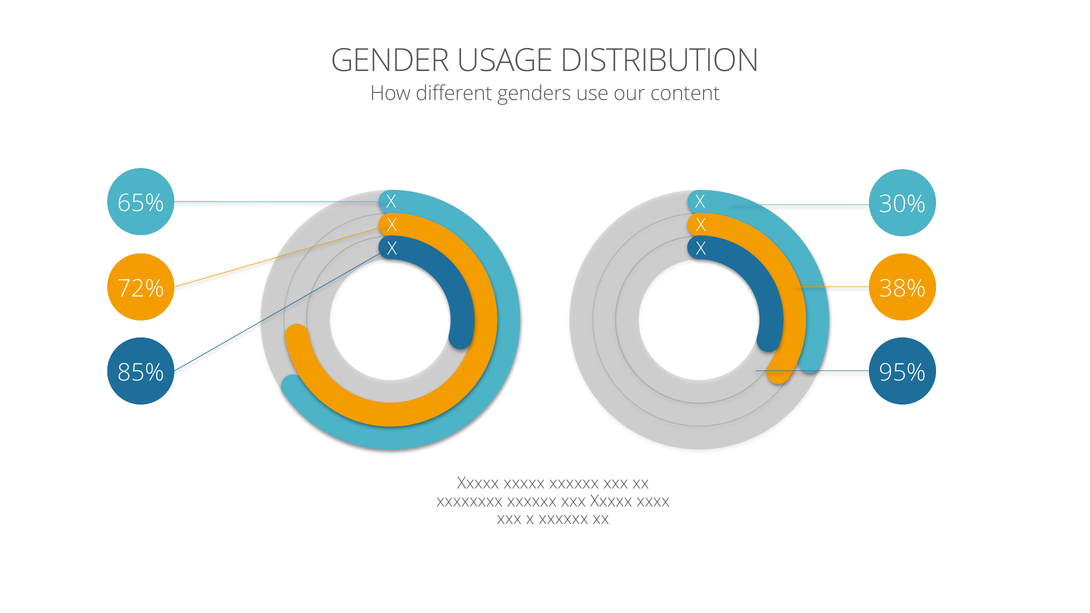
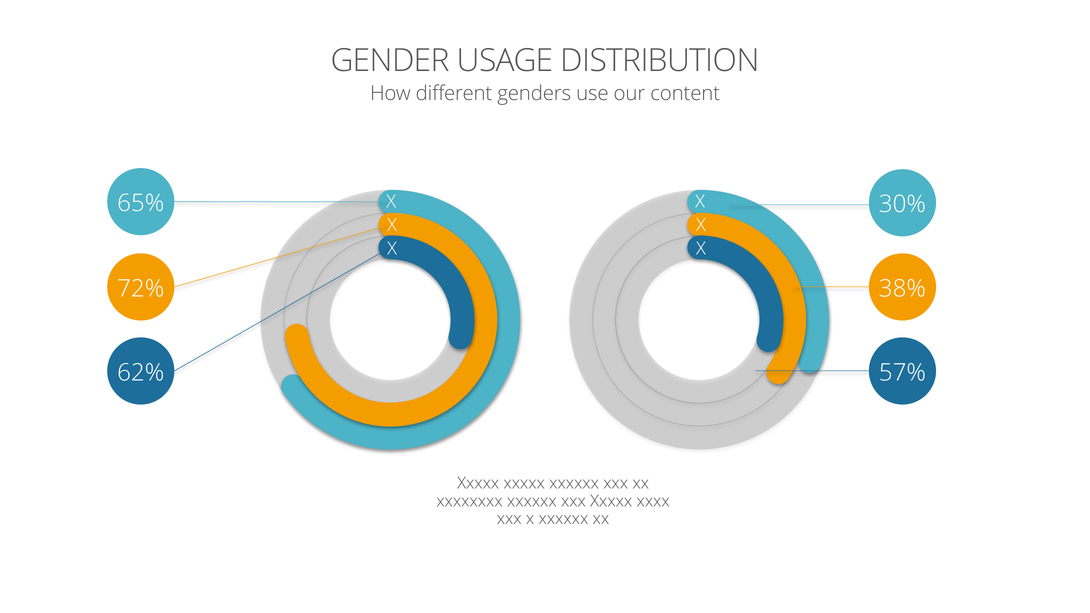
85%: 85% -> 62% (141, 373)
95%: 95% -> 57% (902, 373)
